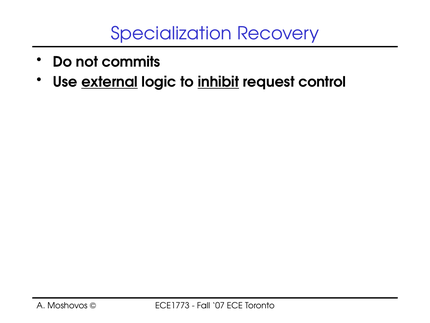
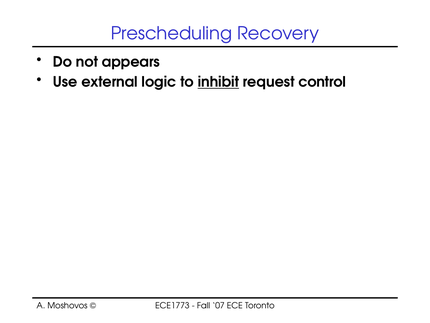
Specialization: Specialization -> Prescheduling (171, 33)
commits: commits -> appears (131, 62)
external underline: present -> none (110, 82)
